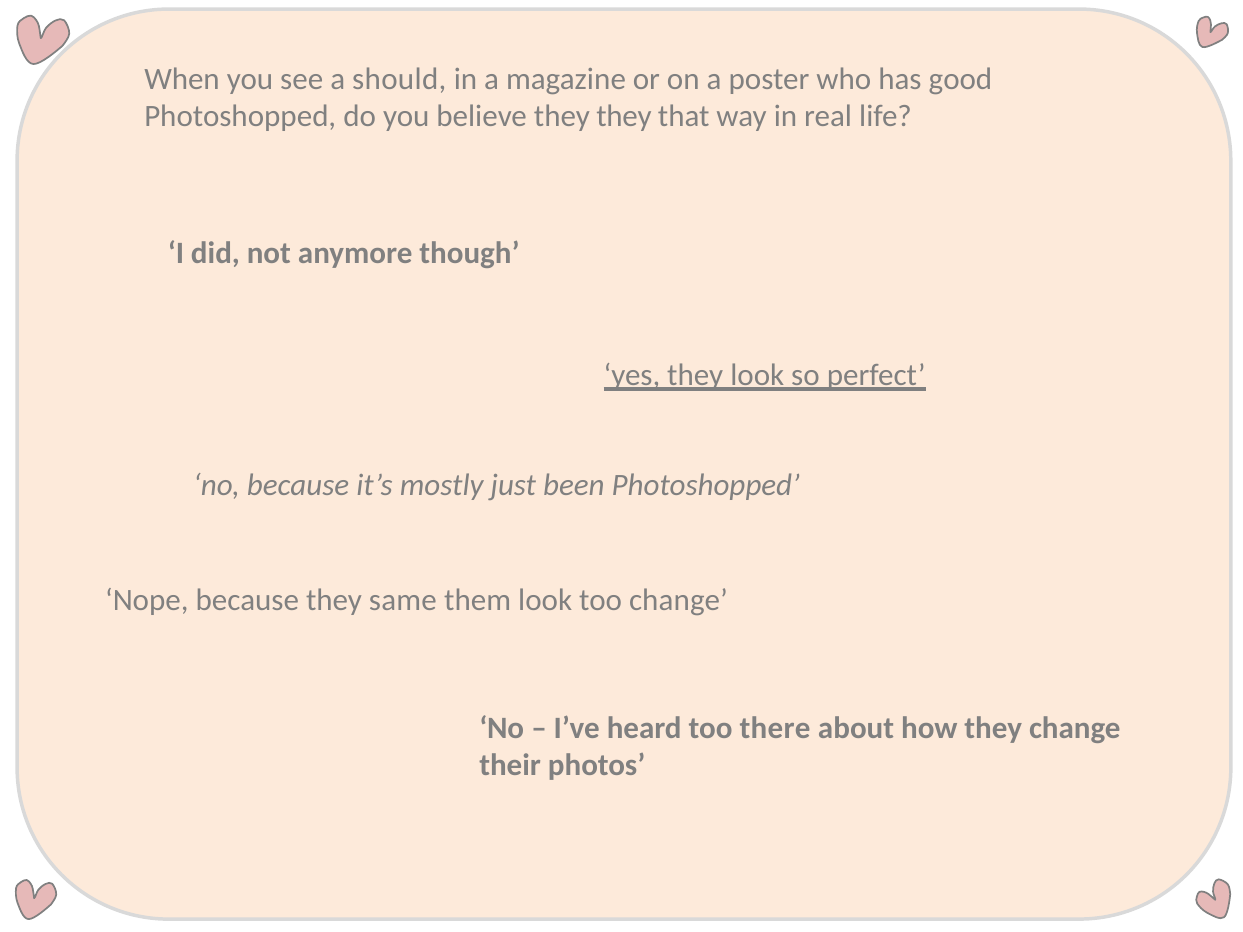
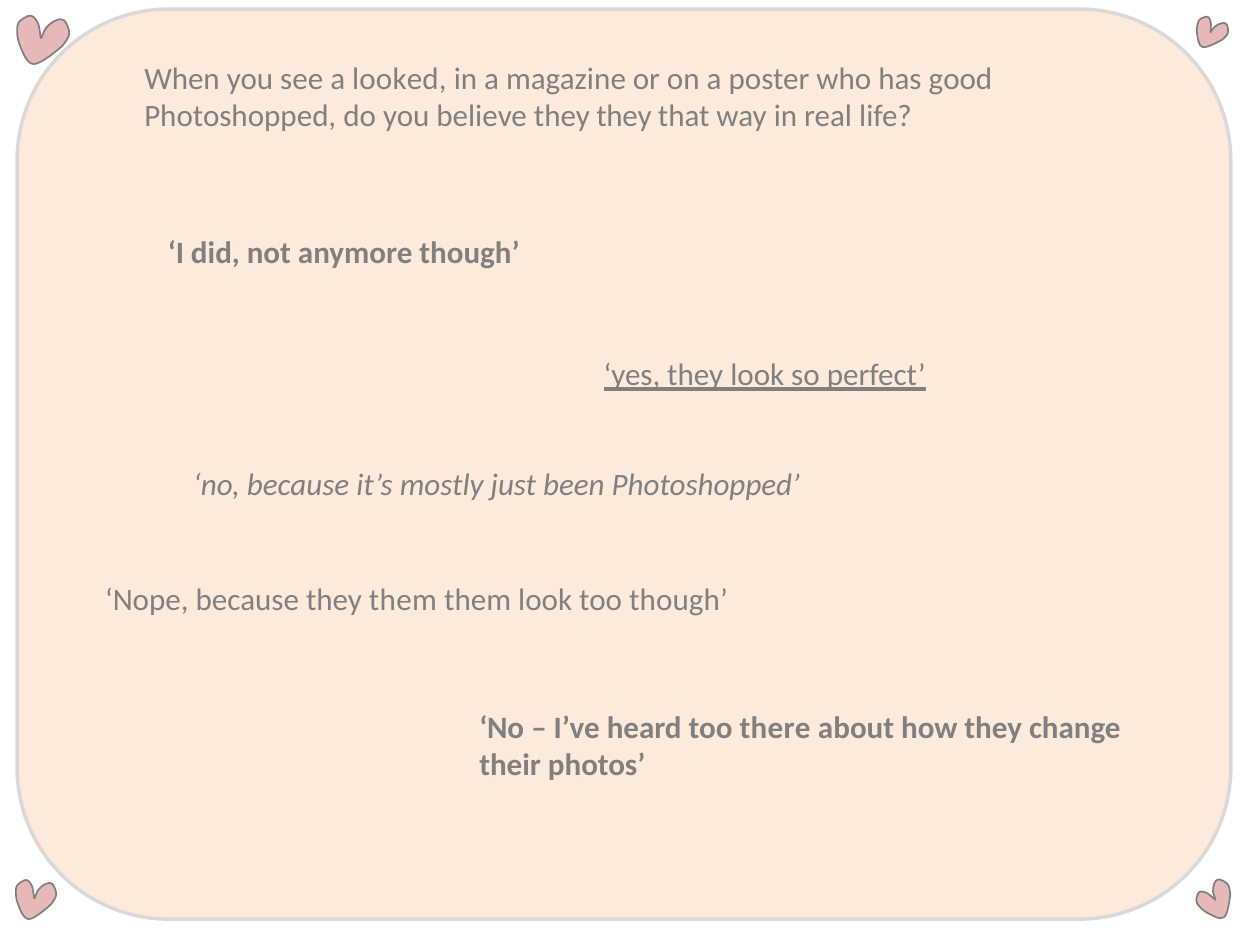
should: should -> looked (399, 79)
they same: same -> them (403, 601)
too change: change -> though (678, 601)
